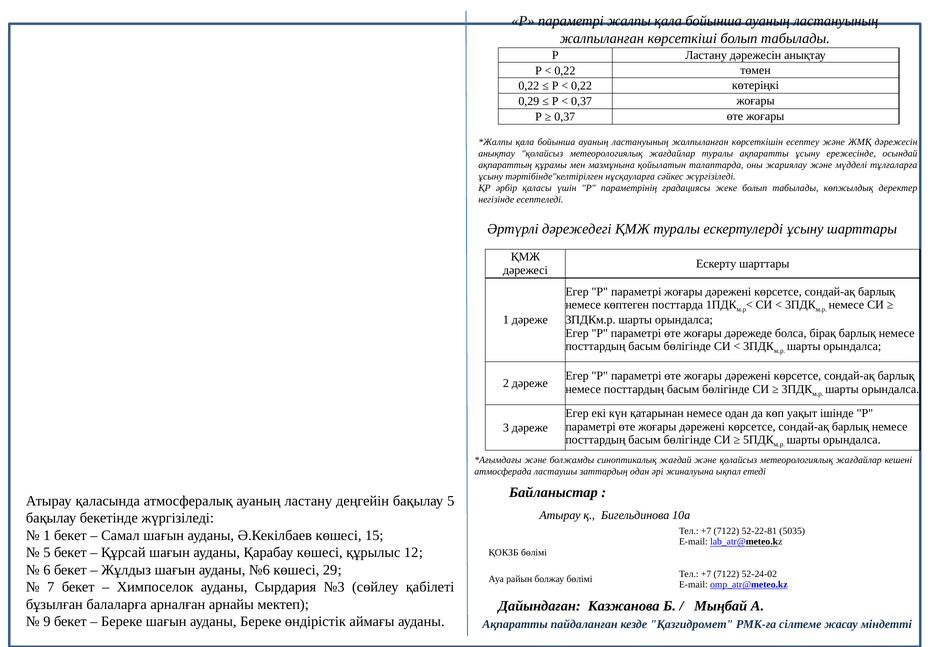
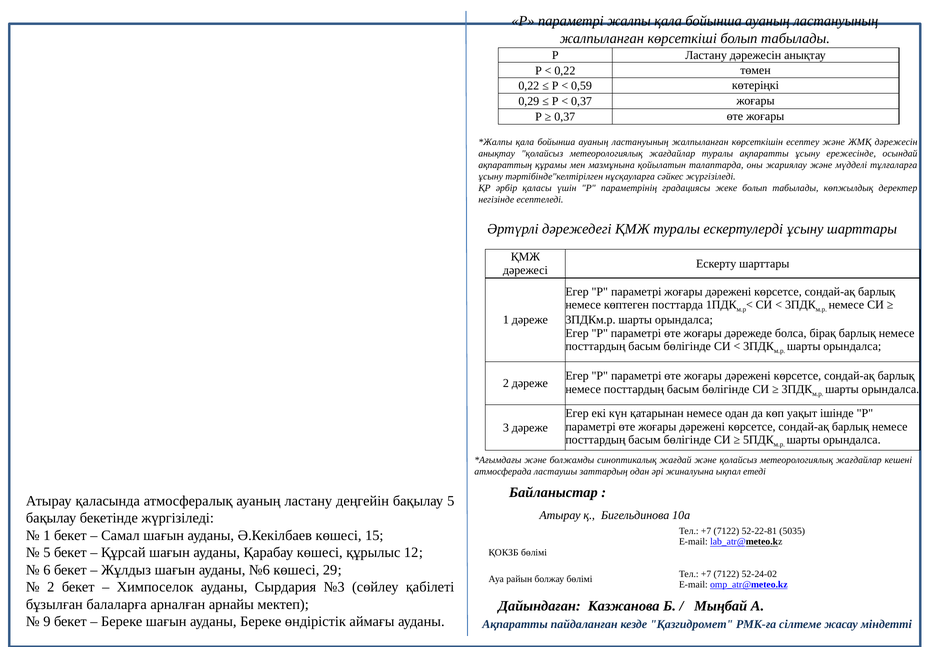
0,22: 0,22 -> 0,59 (581, 86)
7: 7 -> 2 (51, 587)
